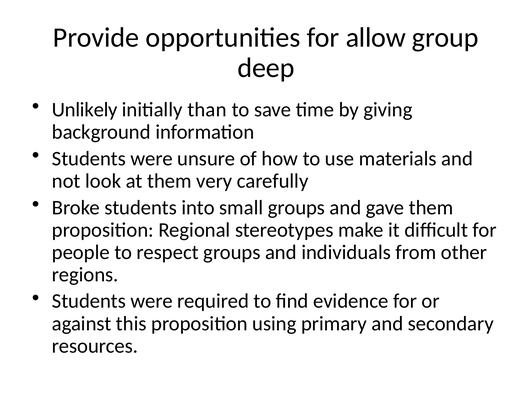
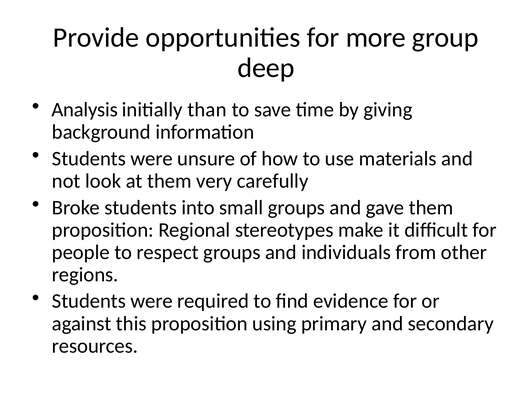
allow: allow -> more (376, 38)
Unlikely: Unlikely -> Analysis (85, 110)
